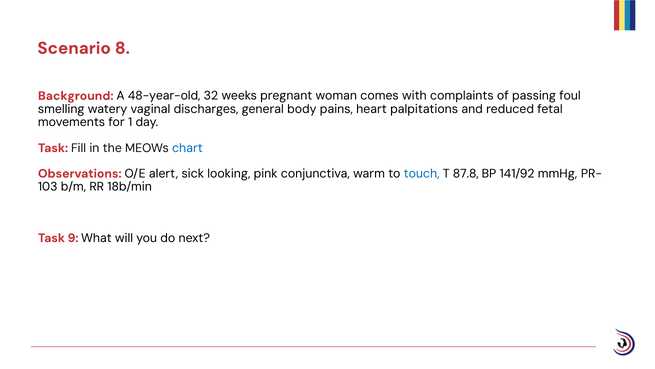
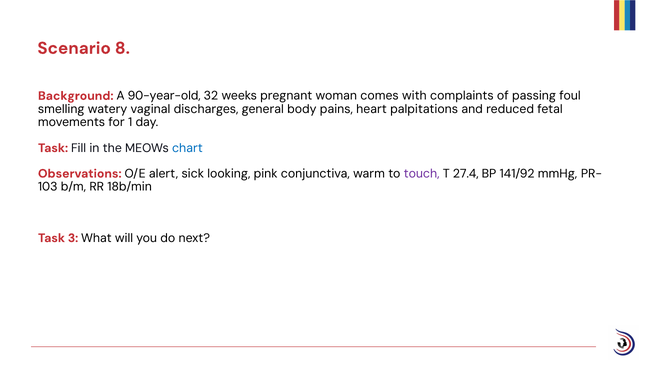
48-year-old: 48-year-old -> 90-year-old (164, 96)
touch colour: blue -> purple (422, 173)
87.8: 87.8 -> 27.4 (466, 173)
9: 9 -> 3 (73, 238)
